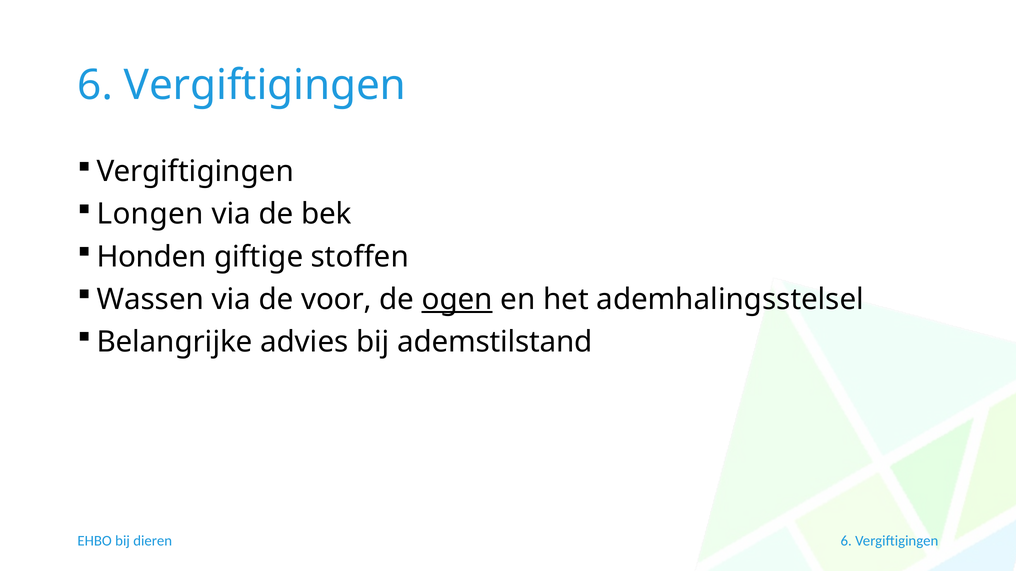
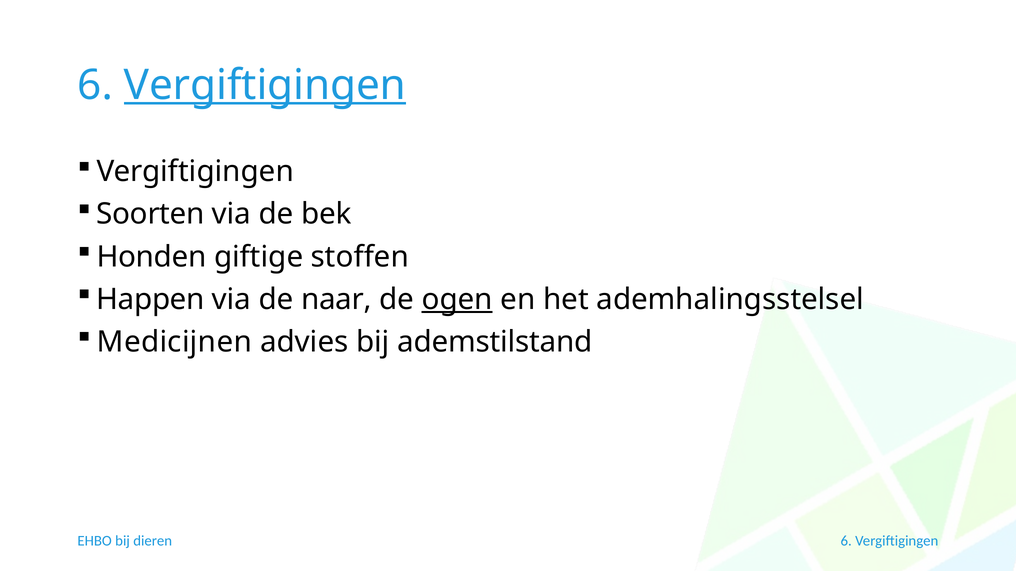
Vergiftigingen underline: none -> present (265, 85)
Longen: Longen -> Soorten (150, 214)
Wassen: Wassen -> Happen (150, 300)
voor: voor -> naar (336, 300)
Belangrijke: Belangrijke -> Medicijnen (174, 342)
